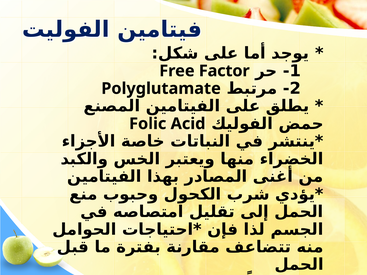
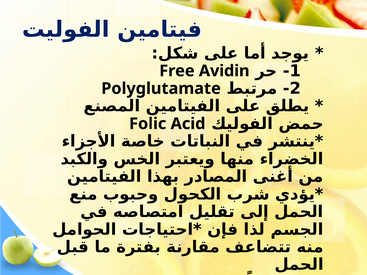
Factor: Factor -> Avidin (224, 71)
